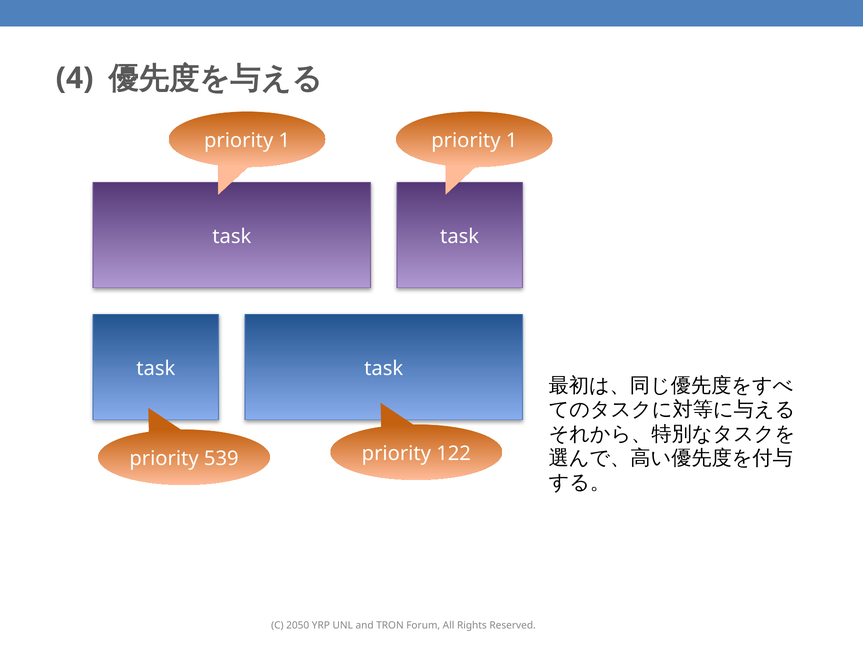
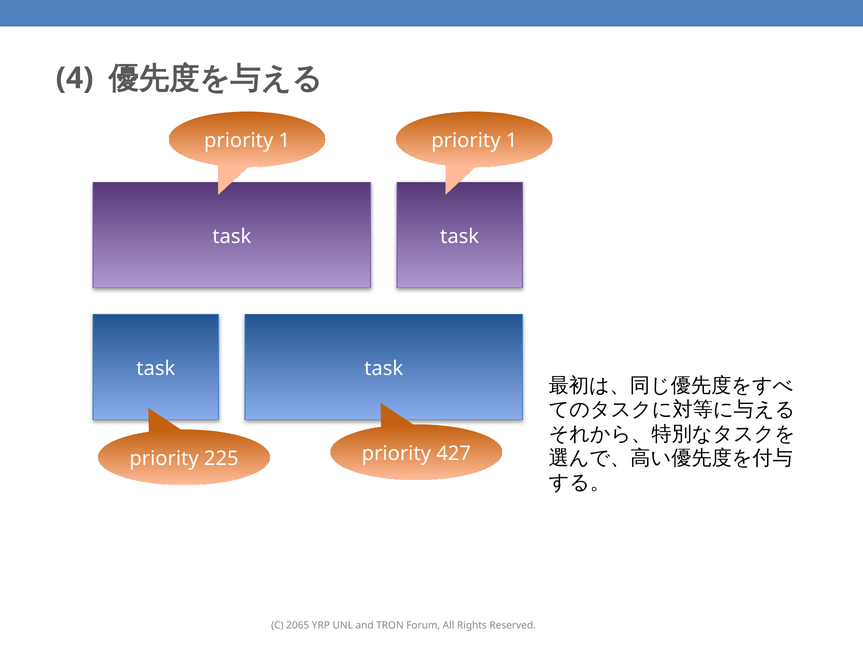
122: 122 -> 427 (454, 454)
539: 539 -> 225 (221, 459)
2050: 2050 -> 2065 (298, 626)
